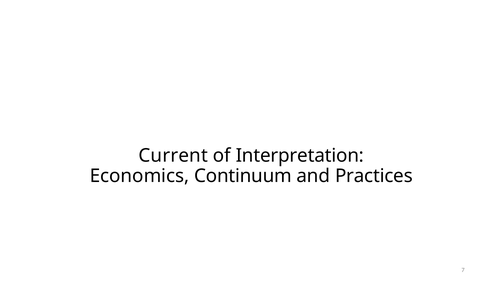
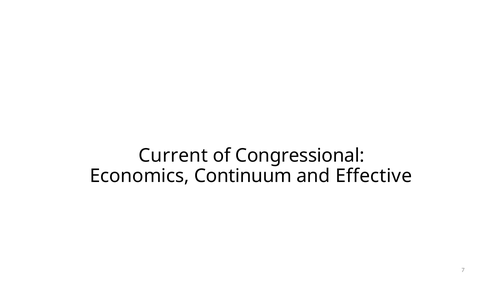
Interpretation: Interpretation -> Congressional (300, 156)
Practices: Practices -> Effective (374, 176)
